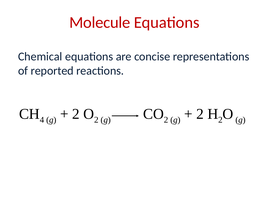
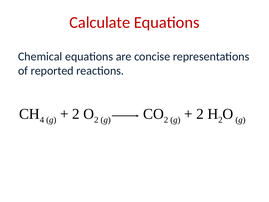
Molecule: Molecule -> Calculate (100, 22)
